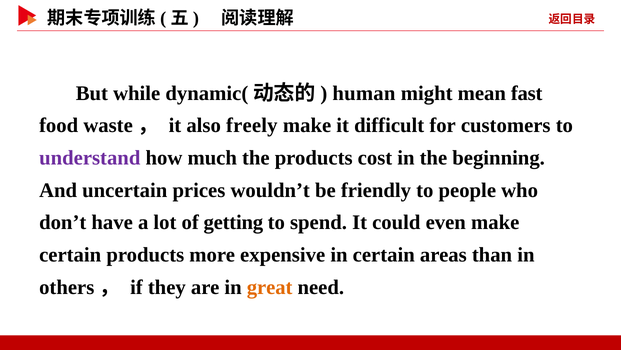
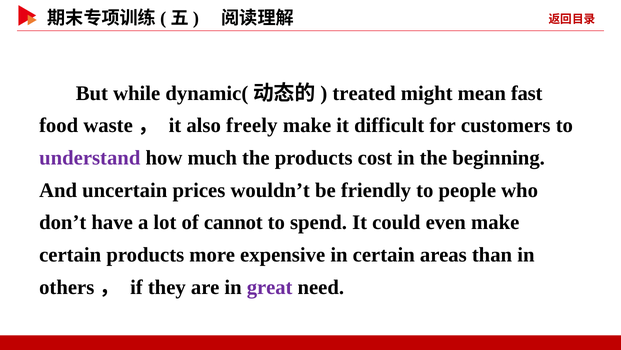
human: human -> treated (364, 93)
getting: getting -> cannot (233, 222)
great colour: orange -> purple (270, 287)
